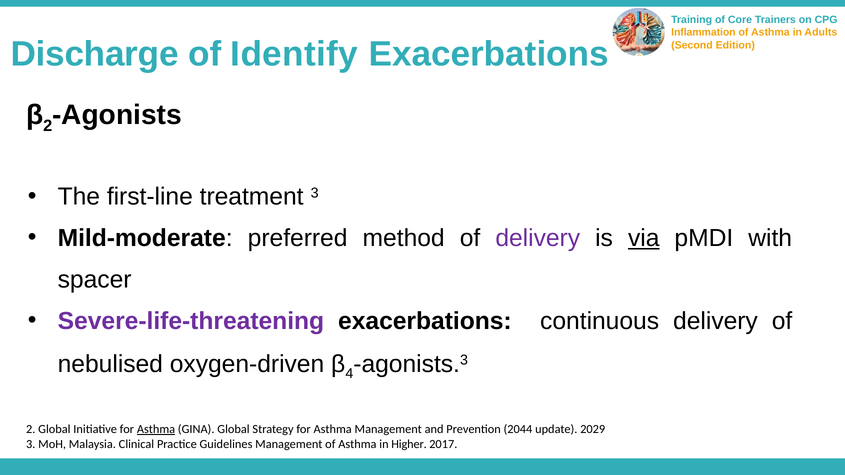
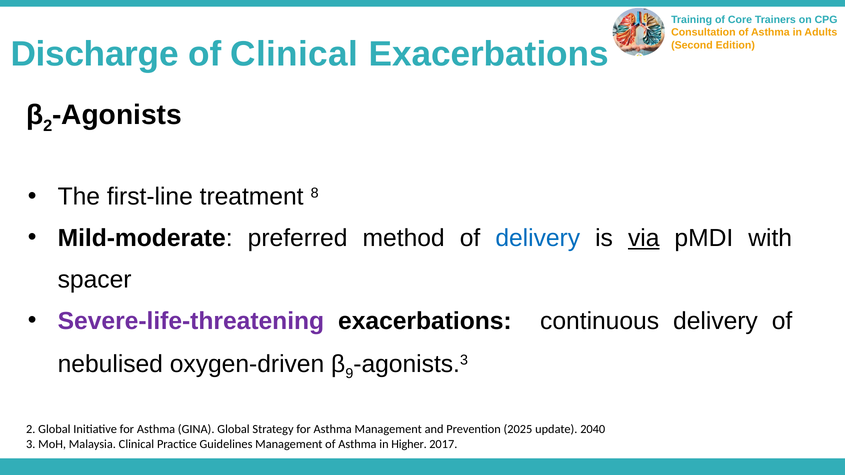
Inflammation: Inflammation -> Consultation (703, 32)
of Identify: Identify -> Clinical (294, 54)
treatment 3: 3 -> 8 (315, 193)
delivery colour: purple -> blue (538, 238)
4: 4 -> 9 (349, 374)
Asthma underline: present -> none (156, 429)
2044: 2044 -> 2025 (518, 429)
2029: 2029 -> 2040 (593, 429)
